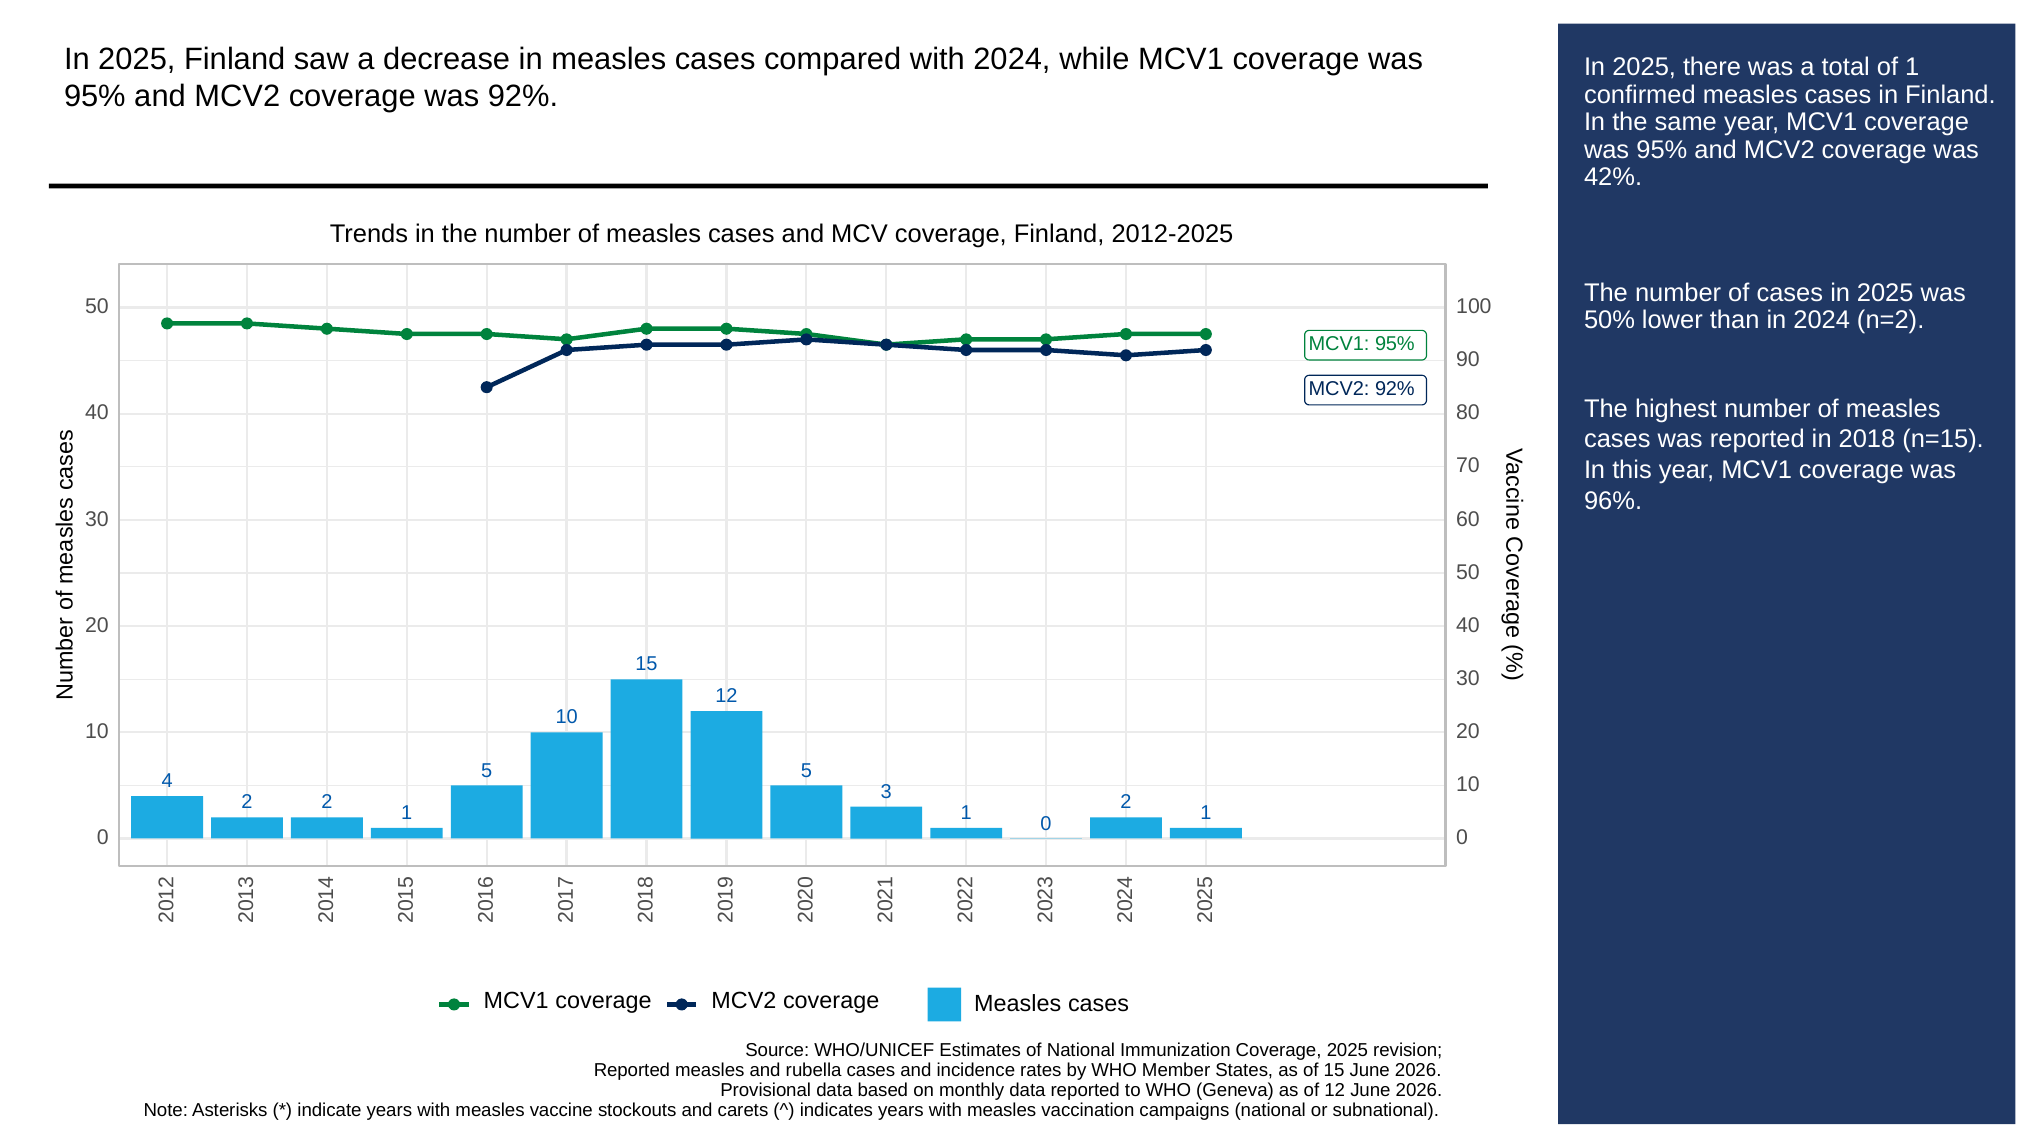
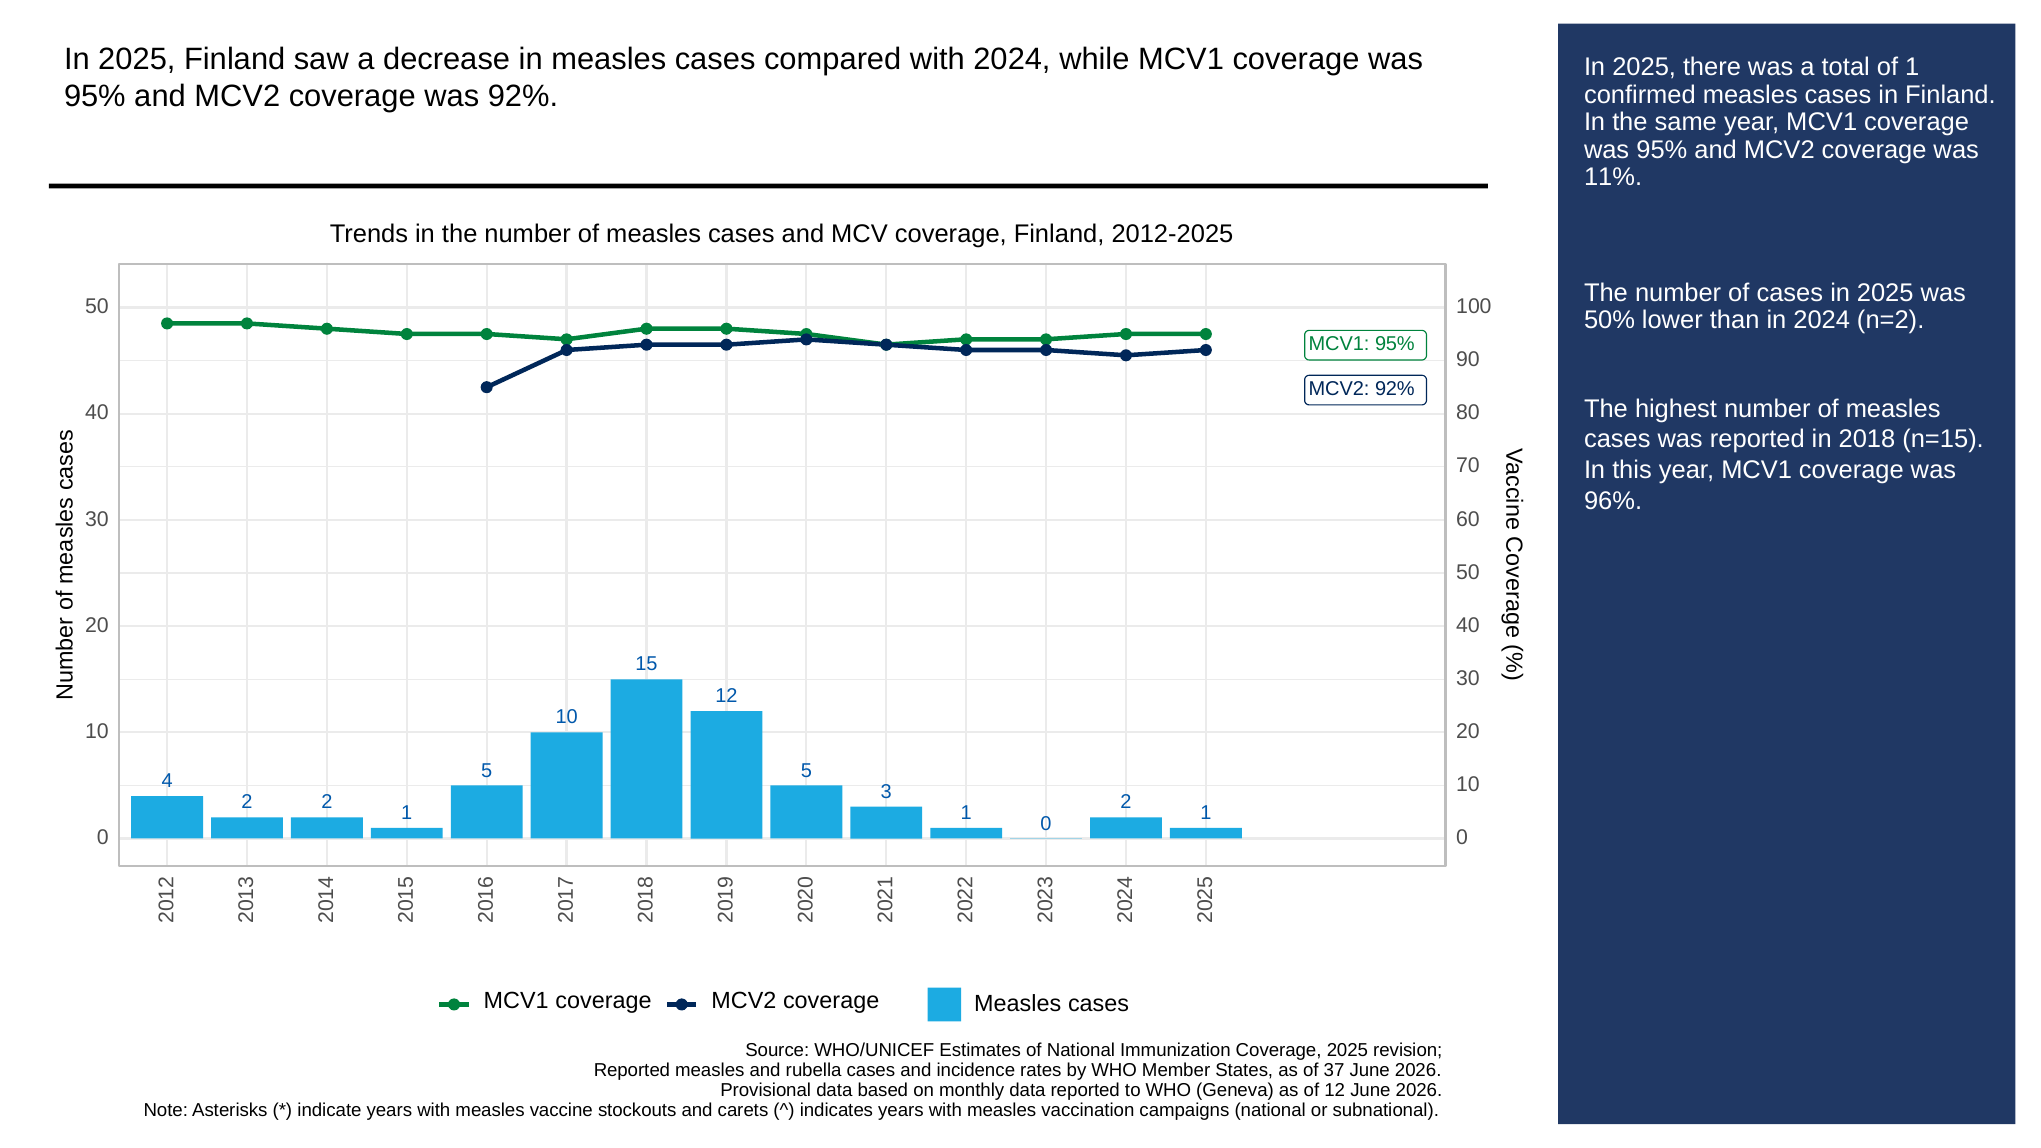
42%: 42% -> 11% (1613, 177)
of 15: 15 -> 37 (1334, 1070)
